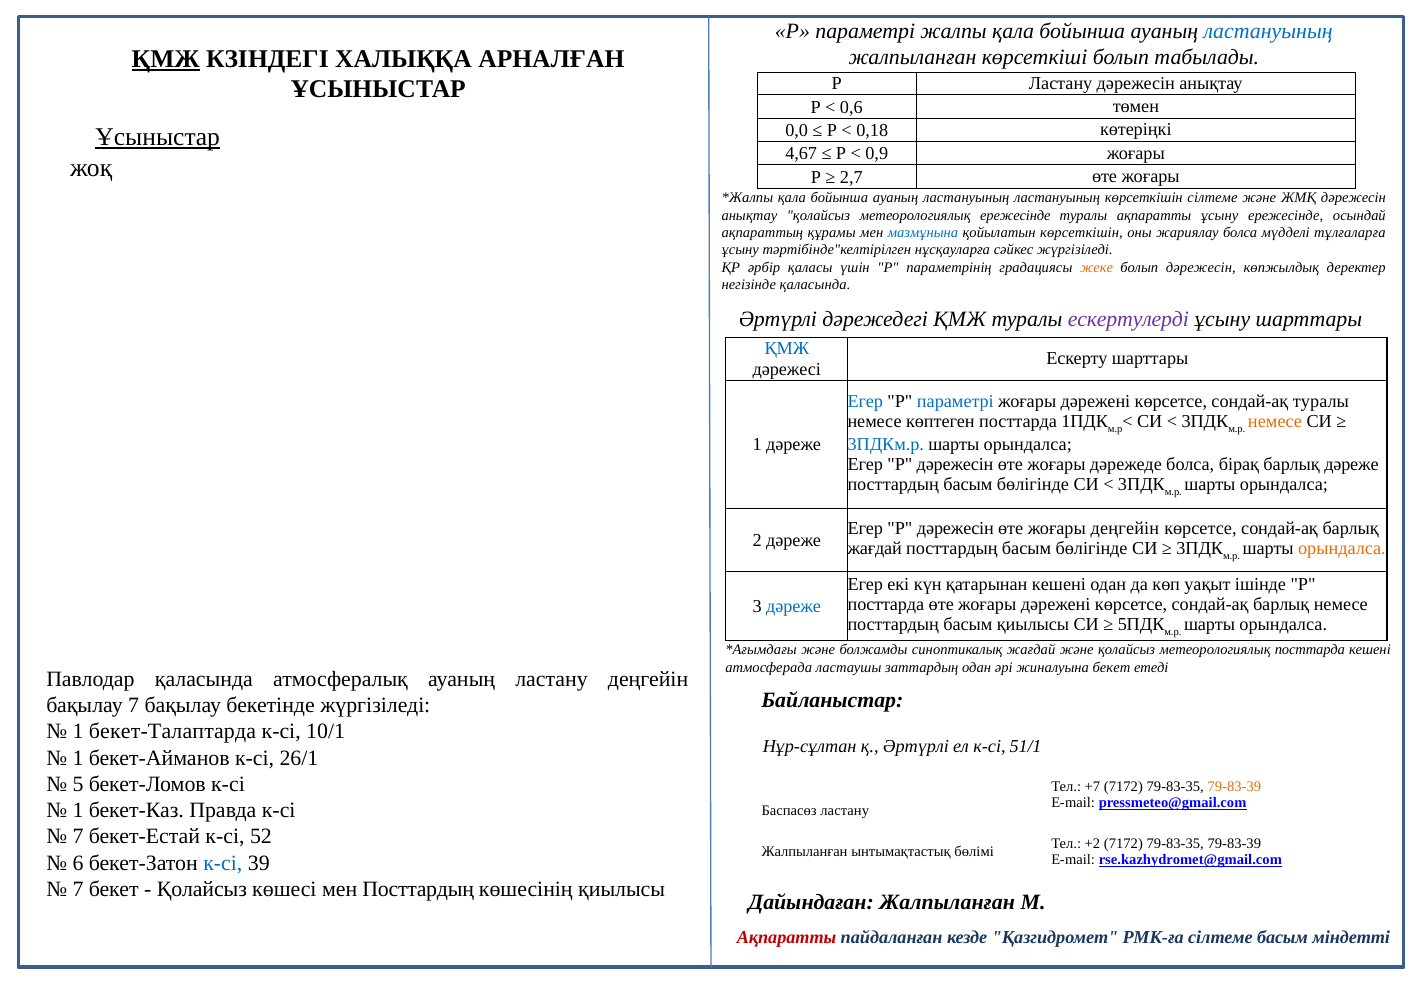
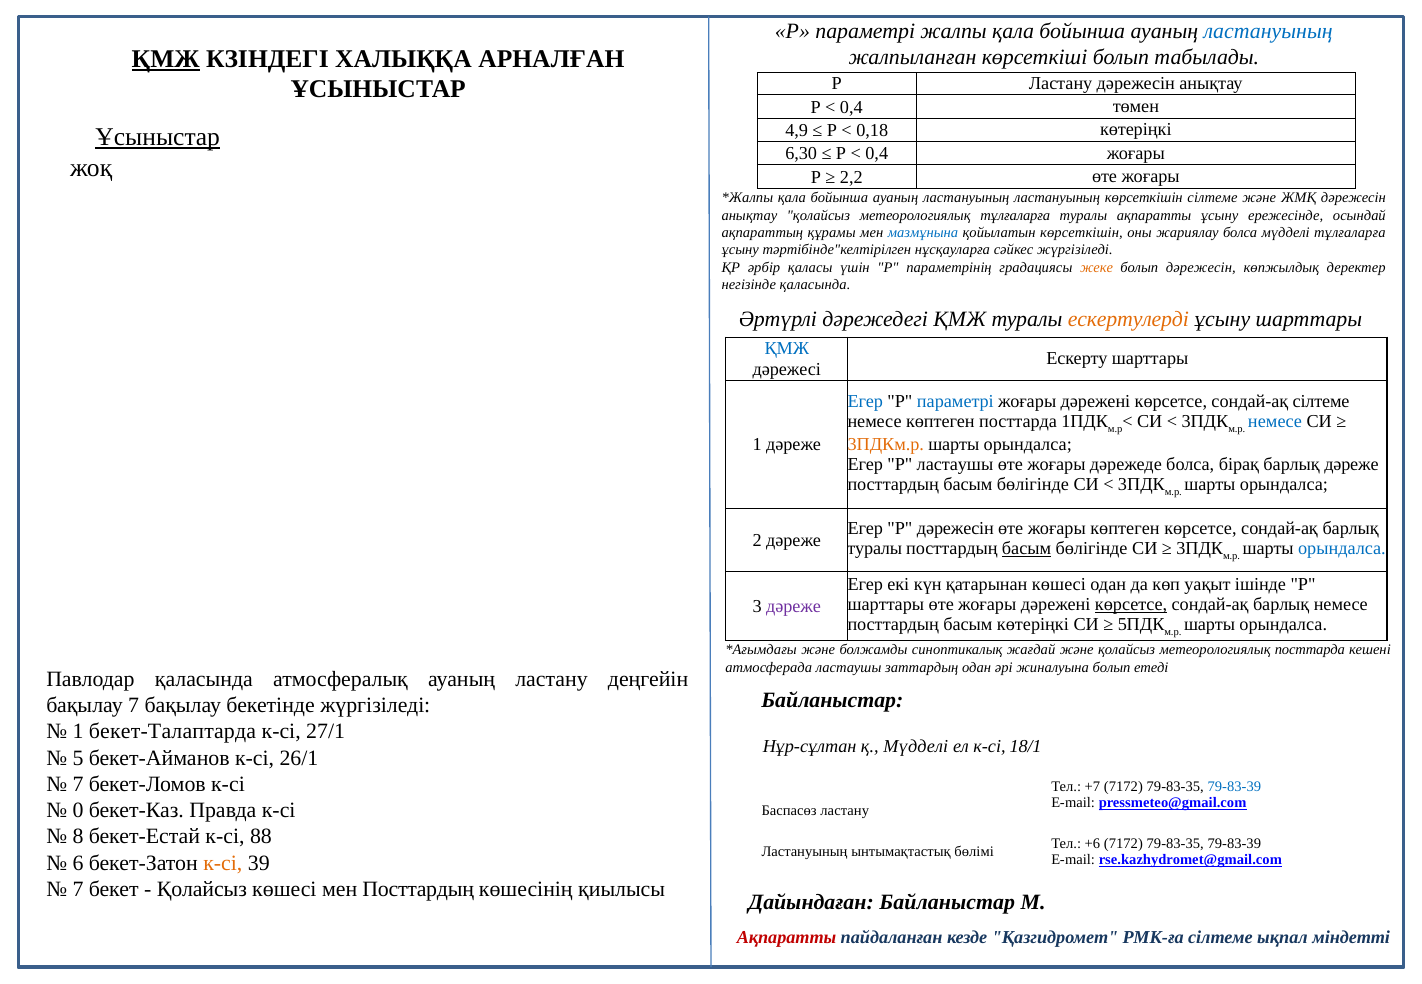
0,6: 0,6 -> 0,4 (851, 107)
0,0: 0,0 -> 4,9 (797, 131)
4,67: 4,67 -> 6,30 (801, 154)
0,9: 0,9 -> 0,4 (877, 154)
2,7: 2,7 -> 2,2 (851, 177)
метеорологиялық ережесінде: ережесінде -> тұлғаларға (1015, 215)
ескертулерді colour: purple -> orange (1128, 320)
сондай-ақ туралы: туралы -> сілтеме (1321, 402)
немесе colour: orange -> blue (1275, 422)
3ПДКм.р colour: blue -> orange (886, 445)
P дәрежесін: дәрежесін -> ластаушы (955, 465)
жоғары деңгейін: деңгейін -> көптеген (1125, 529)
жағдай: жағдай -> туралы (875, 549)
басым underline: none -> present (1027, 549)
орындалса colour: orange -> blue (1342, 549)
қатарынан кешені: кешені -> көшесі (1059, 585)
посттарда: посттарда -> шарттары (886, 605)
көрсетсе underline: none -> present (1131, 605)
дәреже colour: blue -> purple (794, 607)
басым қиылысы: қиылысы -> көтеріңкі (1033, 625)
жиналуына бекет: бекет -> болып (1112, 668)
10/1: 10/1 -> 27/1 (326, 732)
қ Әртүрлі: Әртүрлі -> Мүдделі (916, 747)
51/1: 51/1 -> 18/1 (1026, 747)
1: 1 -> 5 (78, 758)
5: 5 -> 7 (78, 785)
79-83-39 colour: orange -> blue (1234, 787)
1: 1 -> 0 (78, 811)
7: 7 -> 8 (78, 837)
52: 52 -> 88 (261, 837)
+2: +2 -> +6 (1092, 844)
Жалпыланған: Жалпыланған -> Ластануының (805, 852)
к-сі colour: blue -> orange (223, 863)
Дайындаған Жалпыланған: Жалпыланған -> Байланыстар (947, 902)
сілтеме басым: басым -> ықпал (1282, 937)
